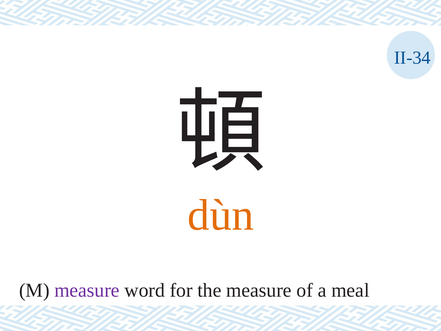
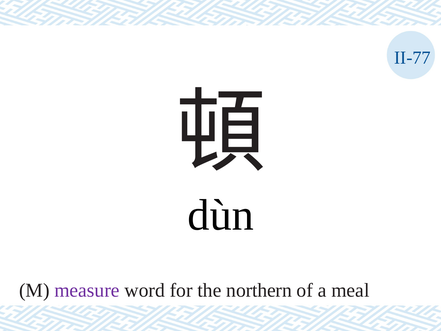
II-34: II-34 -> II-77 (413, 58)
dùn colour: orange -> black (221, 215)
the measure: measure -> northern (259, 290)
